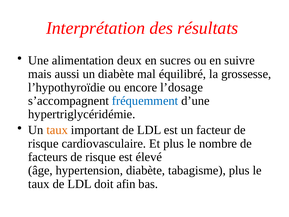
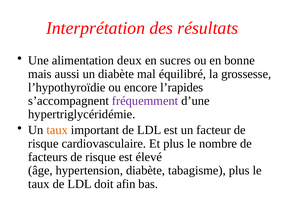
suivre: suivre -> bonne (240, 60)
l’dosage: l’dosage -> l’rapides (182, 87)
fréquemment colour: blue -> purple (145, 101)
